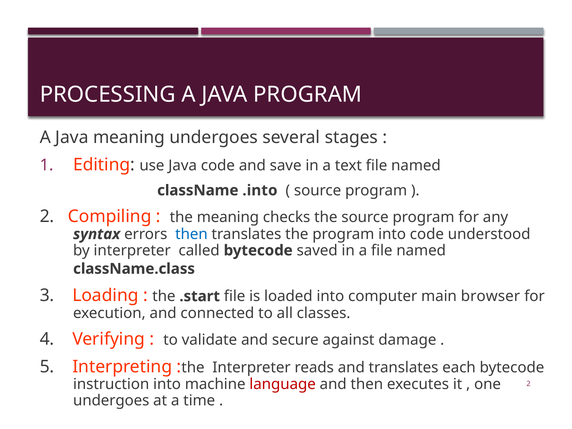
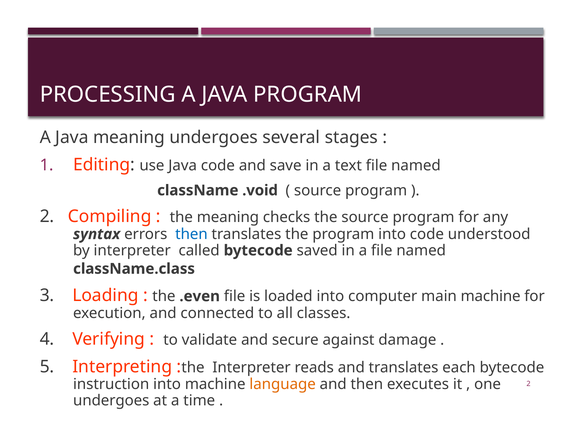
.into: .into -> .void (260, 190)
.start: .start -> .even (200, 296)
main browser: browser -> machine (491, 296)
language colour: red -> orange (283, 384)
